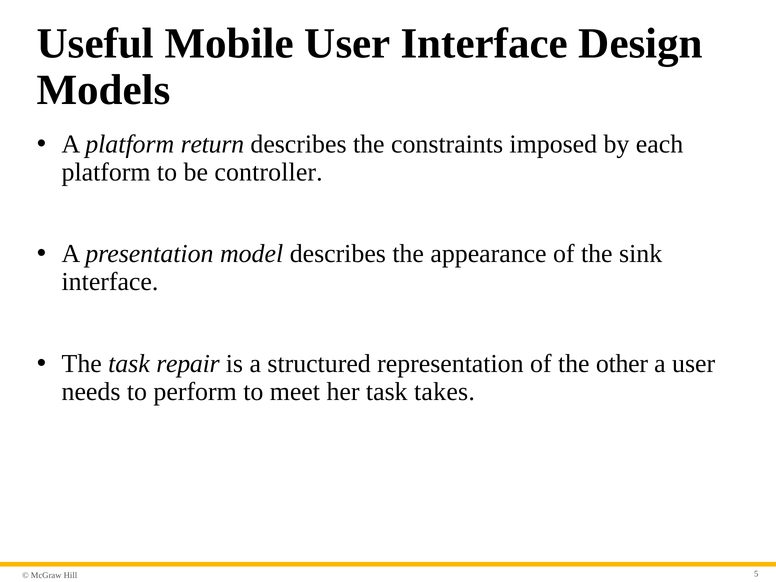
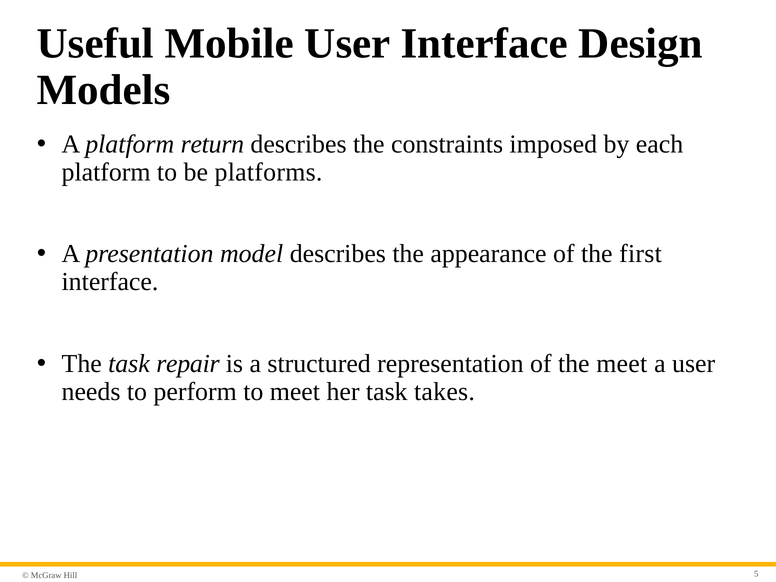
controller: controller -> platforms (269, 172)
sink: sink -> first (641, 254)
the other: other -> meet (622, 364)
